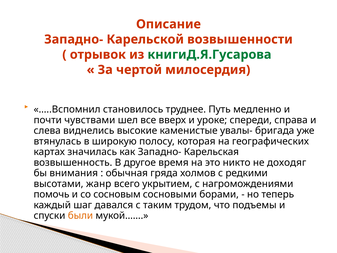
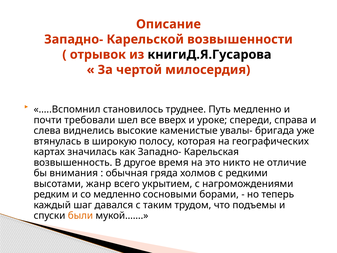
книгиД.Я.Гусарова colour: green -> black (209, 55)
чувствами: чувствами -> требовали (90, 120)
доходяг: доходяг -> отличие (287, 162)
помочь: помочь -> редким (51, 194)
со сосновым: сосновым -> медленно (117, 194)
